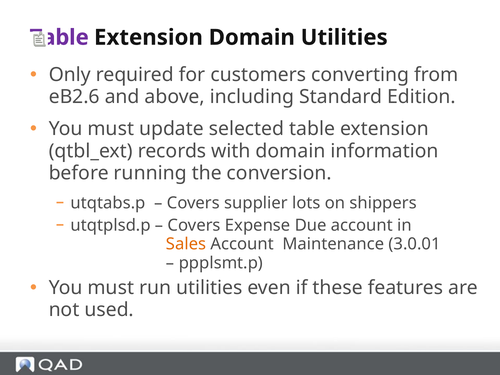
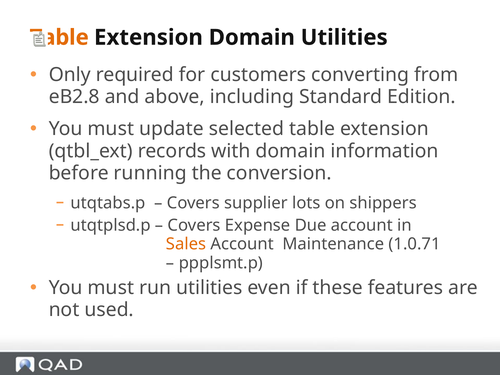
Table colour: purple -> orange (59, 37)
eB2.6: eB2.6 -> eB2.8 (74, 97)
3.0.01: 3.0.01 -> 1.0.71 (415, 244)
